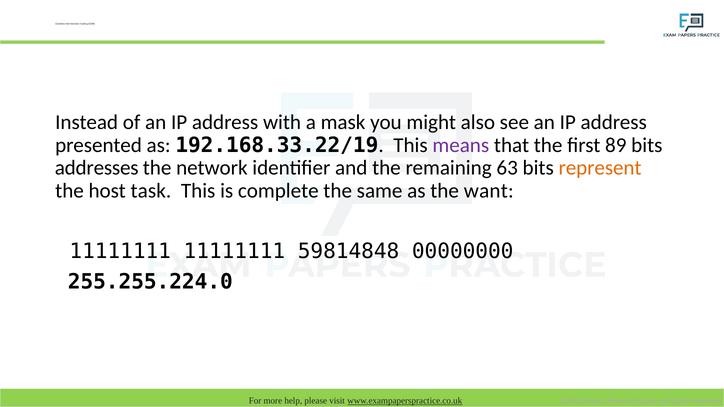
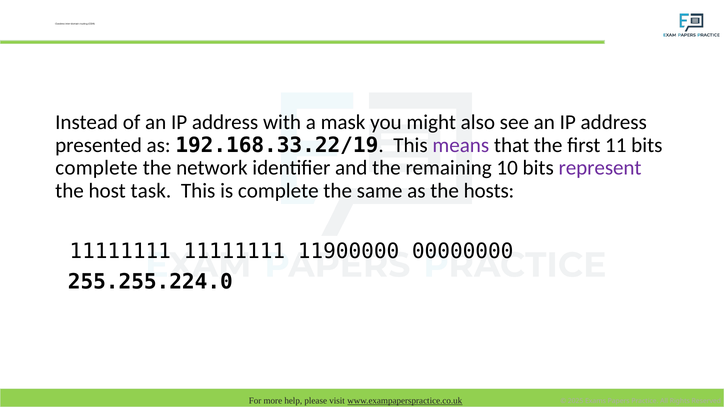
89: 89 -> 11 (616, 145)
addresses: addresses -> complete (96, 168)
63: 63 -> 10 (507, 168)
represent colour: orange -> purple (600, 168)
want: want -> hosts (489, 191)
59814848: 59814848 -> 11900000 (349, 252)
